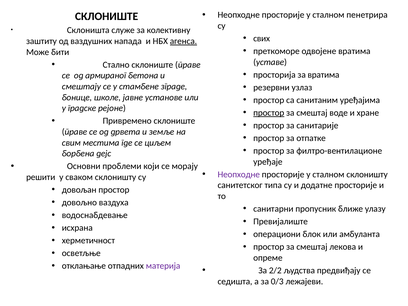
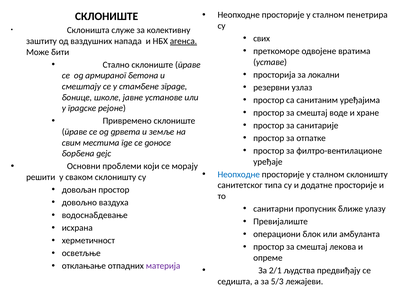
за вратима: вратима -> локални (324, 75)
простор underline: present -> none (269, 113)
циљем: циљем -> доносе (158, 143)
Неопходне colour: purple -> blue (239, 174)
2/2: 2/2 -> 2/1 (275, 270)
0/3: 0/3 -> 5/3 (277, 281)
